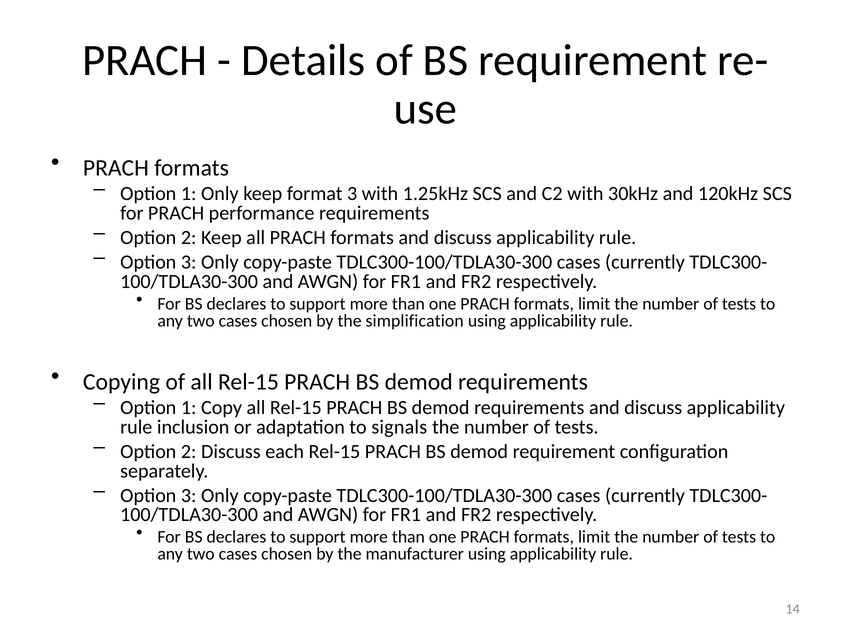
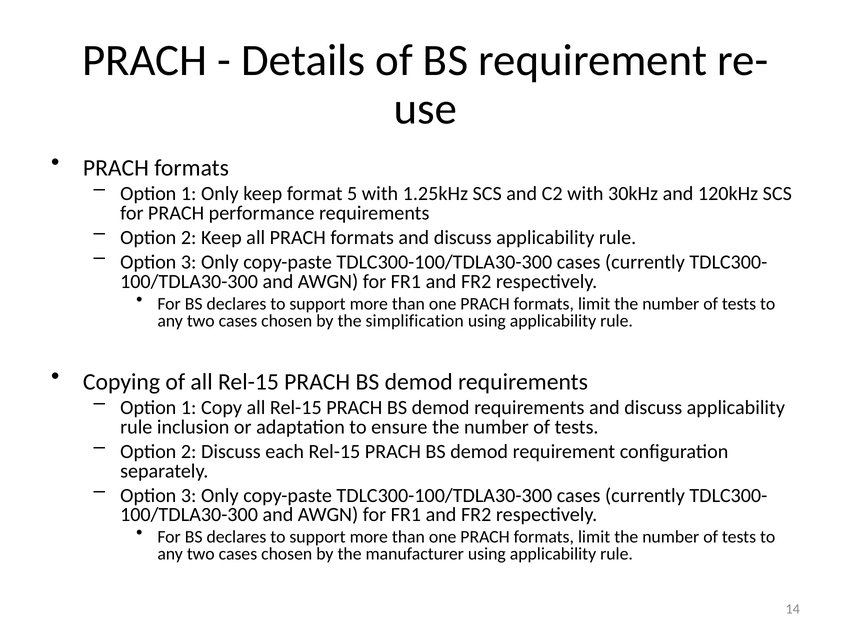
format 3: 3 -> 5 (352, 194)
signals: signals -> ensure (399, 427)
